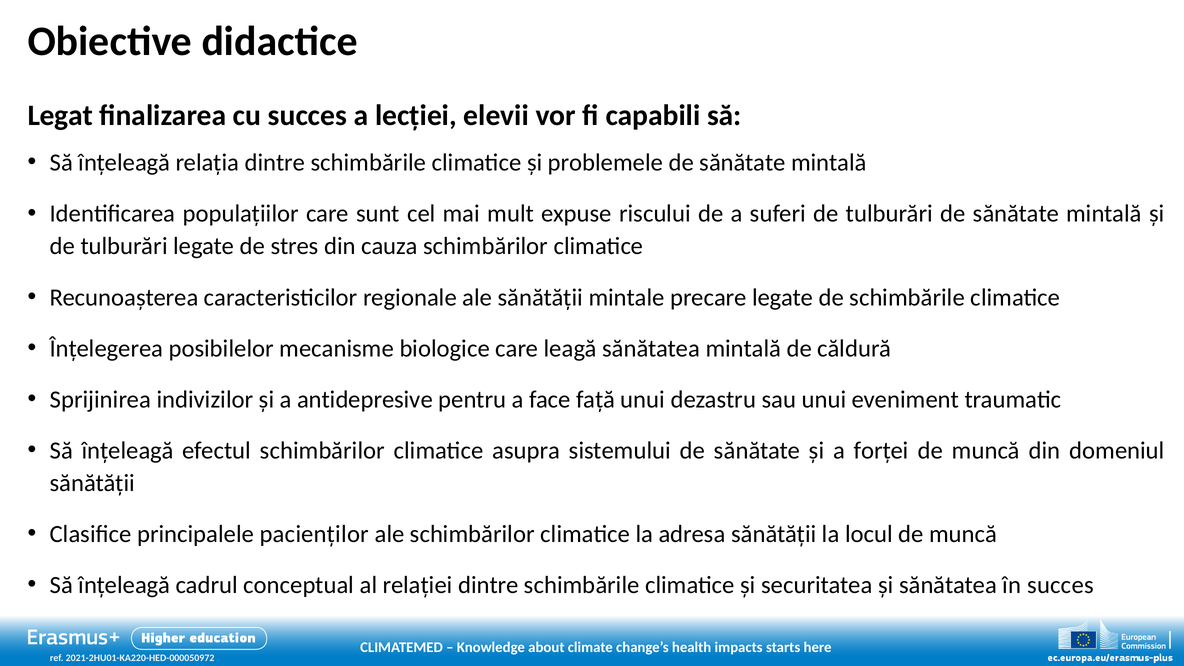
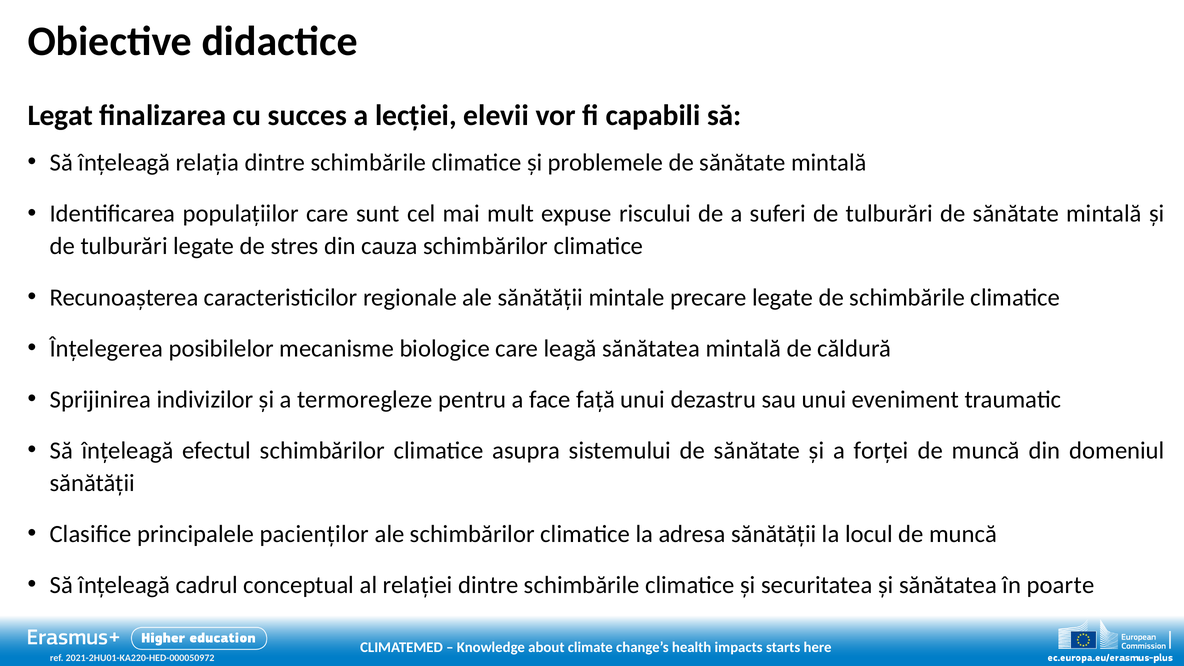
antidepresive: antidepresive -> termoregleze (365, 399)
în succes: succes -> poarte (1060, 585)
